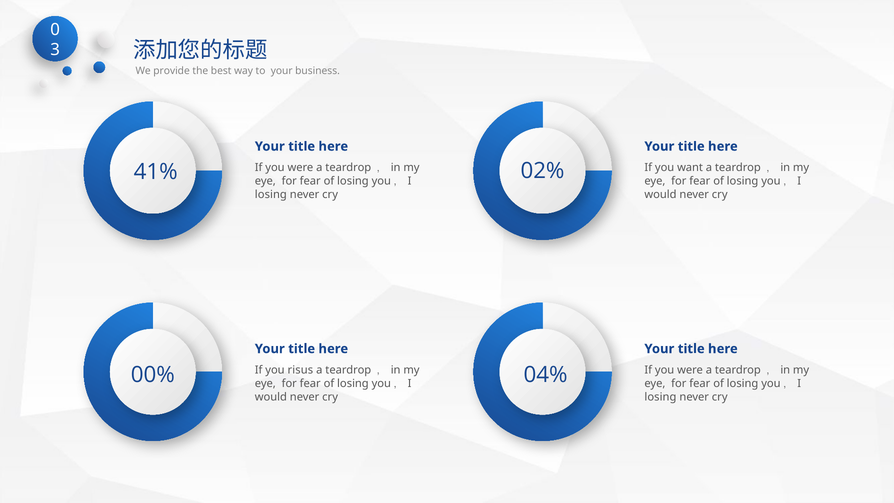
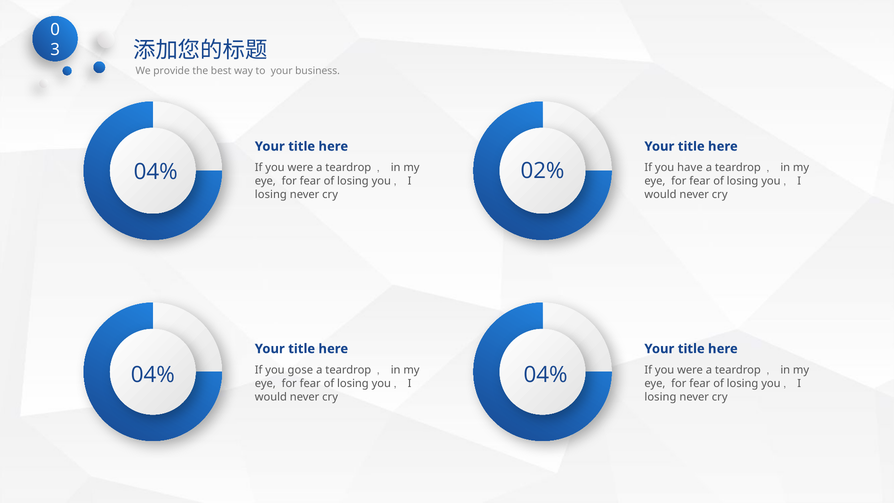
41%: 41% -> 04% (156, 172)
want: want -> have (690, 168)
00%: 00% -> 04% (153, 375)
risus: risus -> gose (300, 370)
